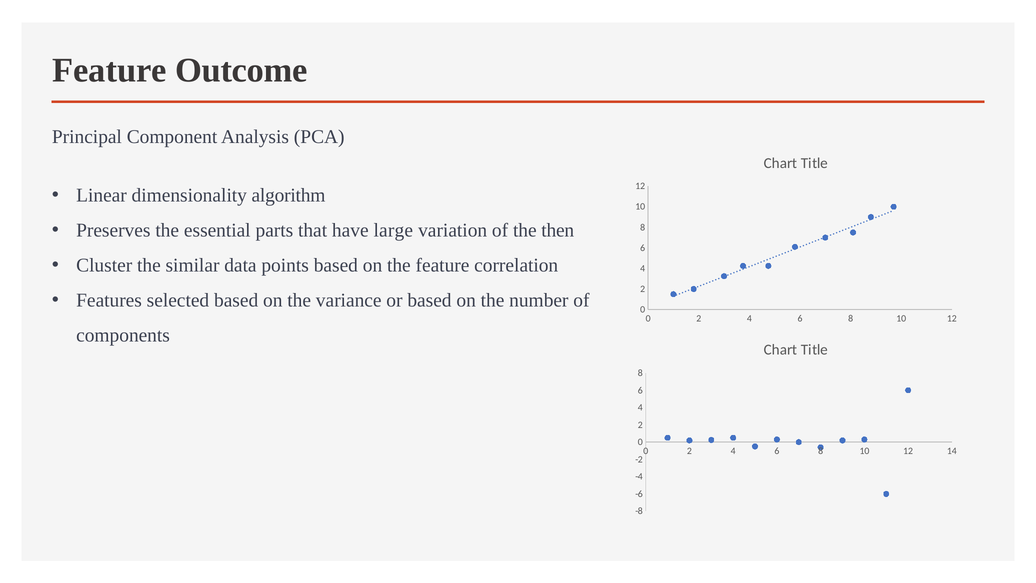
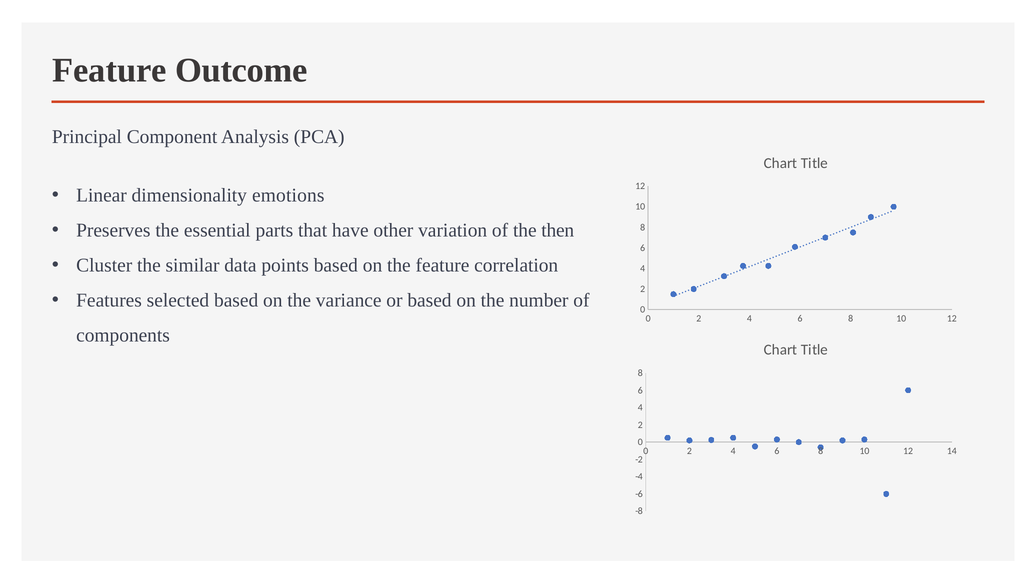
algorithm: algorithm -> emotions (288, 195)
large: large -> other (393, 230)
